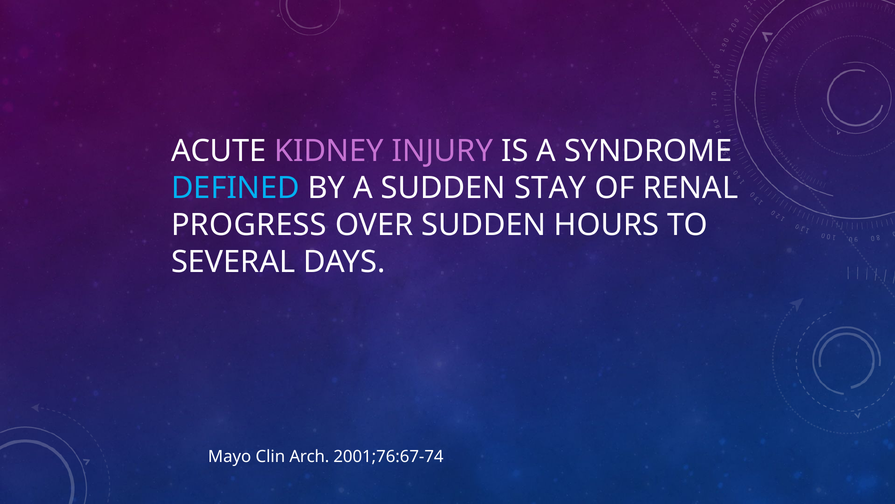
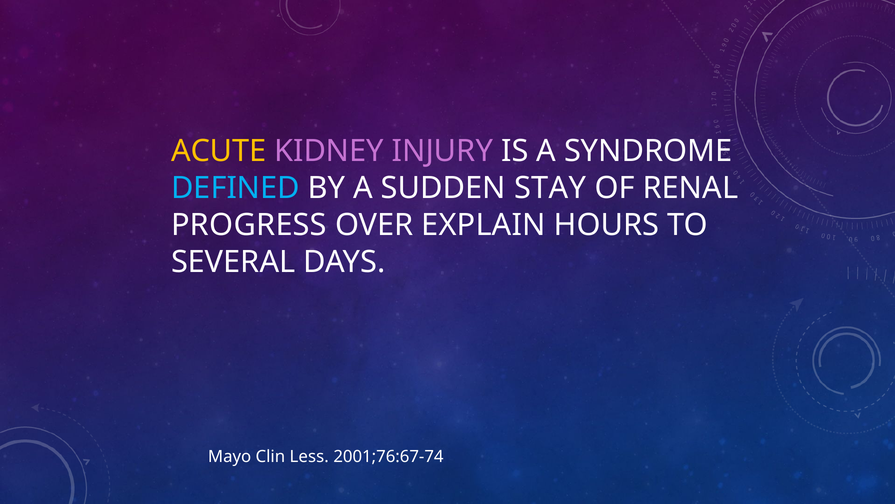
ACUTE colour: white -> yellow (219, 151)
OVER SUDDEN: SUDDEN -> EXPLAIN (484, 225)
Arch: Arch -> Less (309, 456)
